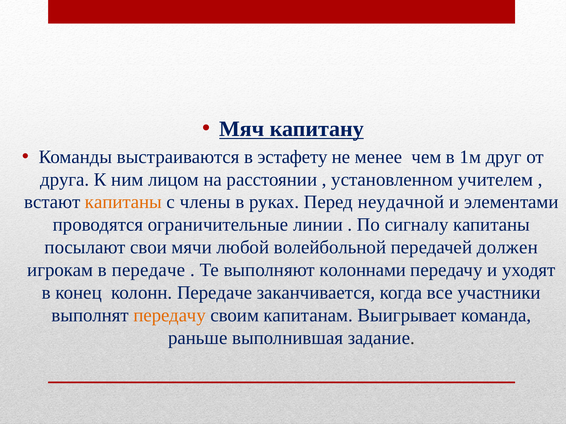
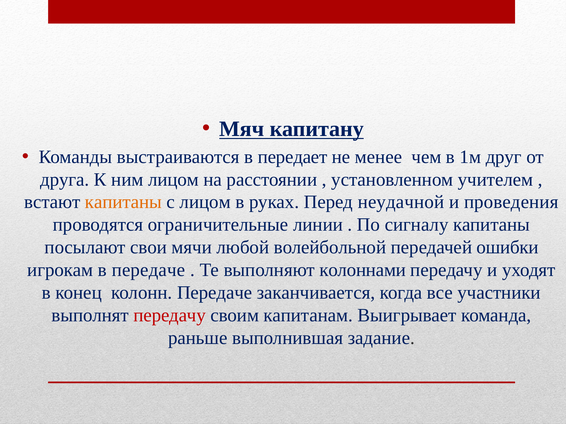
эстафету: эстафету -> передает (293, 157)
с члены: члены -> лицом (205, 202)
элементами: элементами -> проведения (511, 202)
должен: должен -> ошибки (508, 248)
передачу colour: orange -> red (170, 316)
